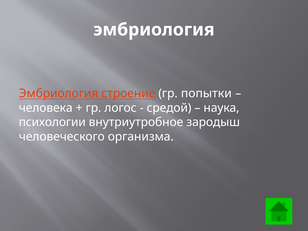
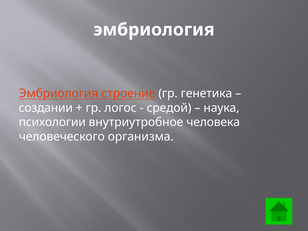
попытки: попытки -> генетика (206, 93)
человека: человека -> создании (46, 108)
зародыш: зародыш -> человека (213, 122)
